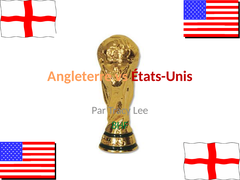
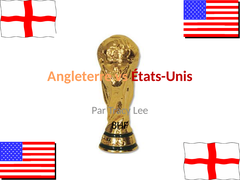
8HF colour: green -> black (120, 125)
